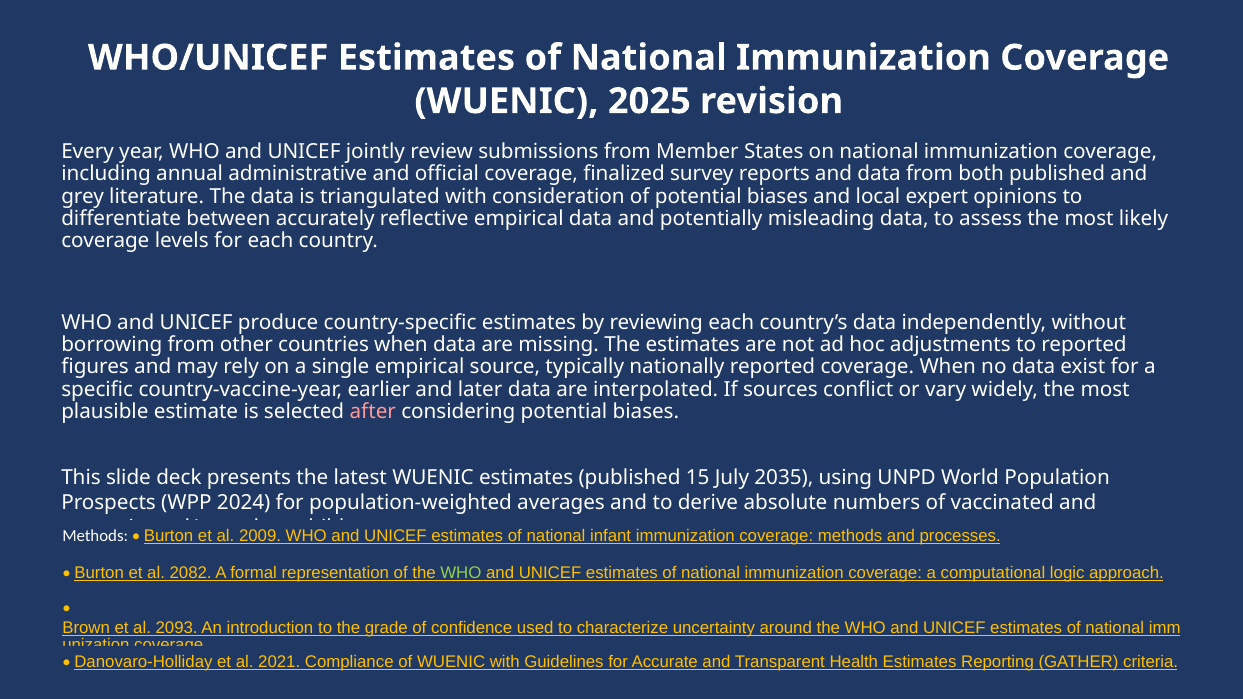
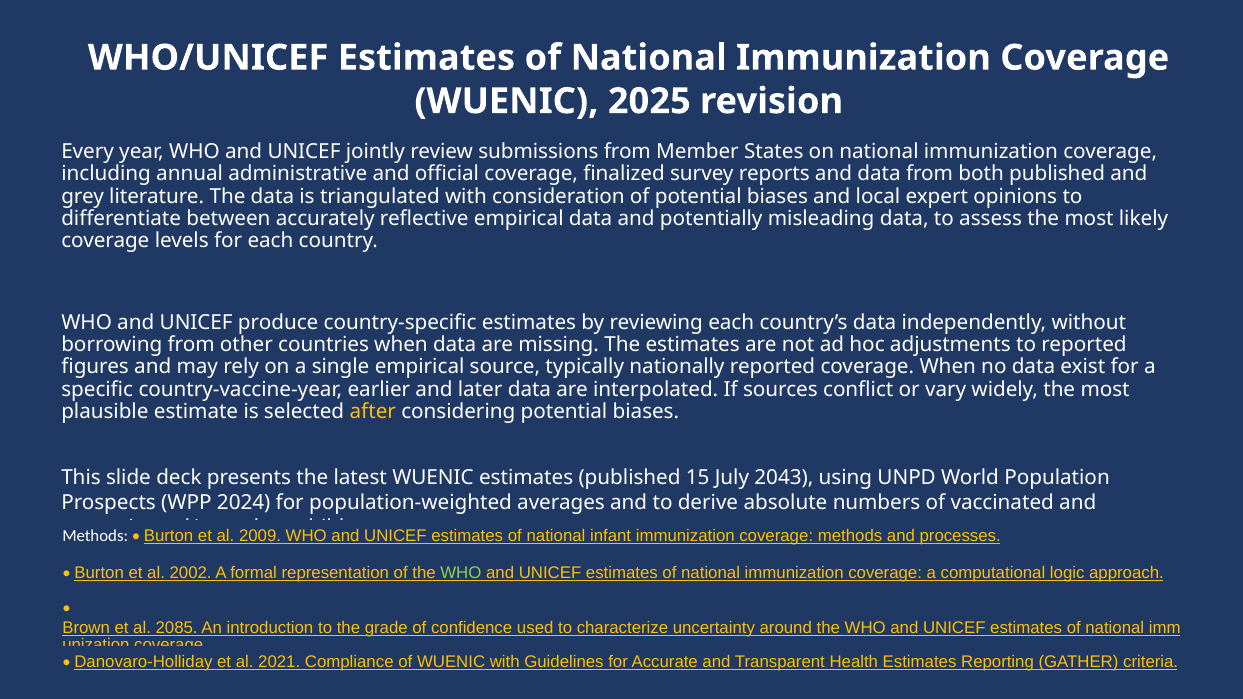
after colour: pink -> yellow (373, 412)
2035: 2035 -> 2043 (784, 478)
2082: 2082 -> 2002 (191, 573)
2093: 2093 -> 2085 (177, 628)
